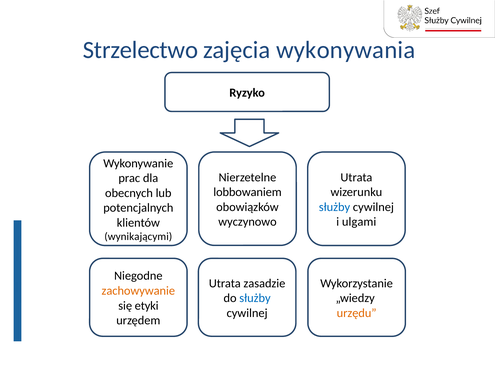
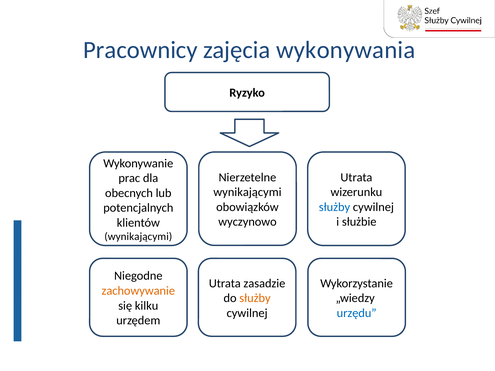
Strzelectwo: Strzelectwo -> Pracownicy (140, 50)
lobbowaniem: lobbowaniem -> wynikającymi (247, 192)
ulgami: ulgami -> służbie (359, 222)
służby colour: blue -> orange (255, 298)
etyki: etyki -> kilku (147, 306)
urzędu colour: orange -> blue (357, 313)
